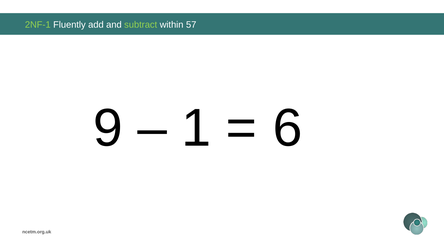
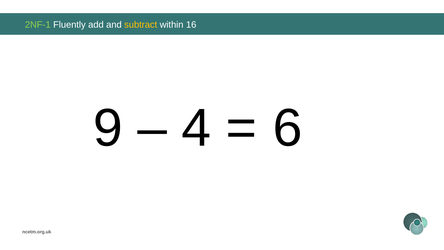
subtract colour: light green -> yellow (141, 25)
57: 57 -> 16 (191, 25)
1: 1 -> 4 (196, 128)
